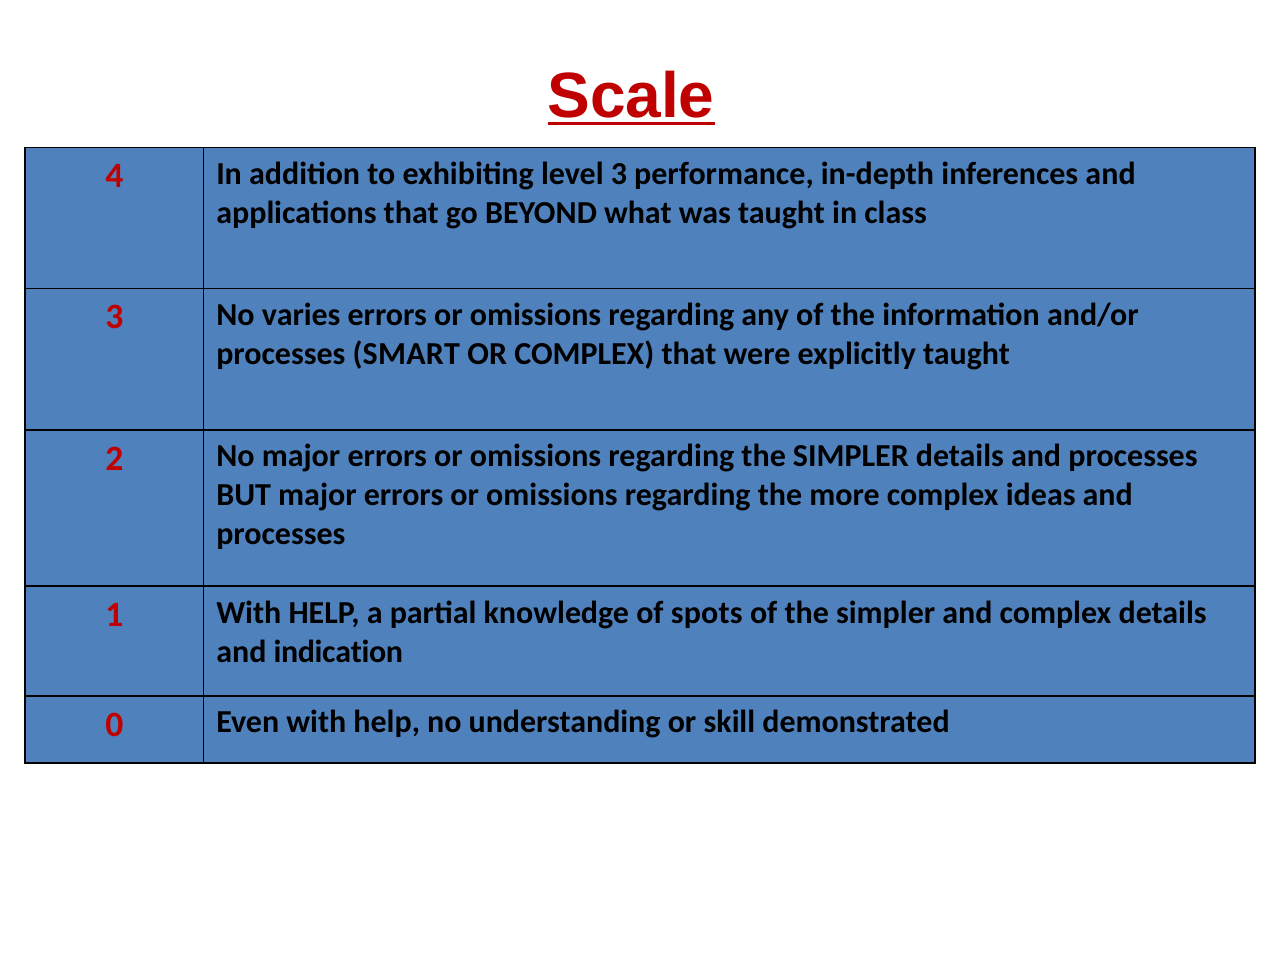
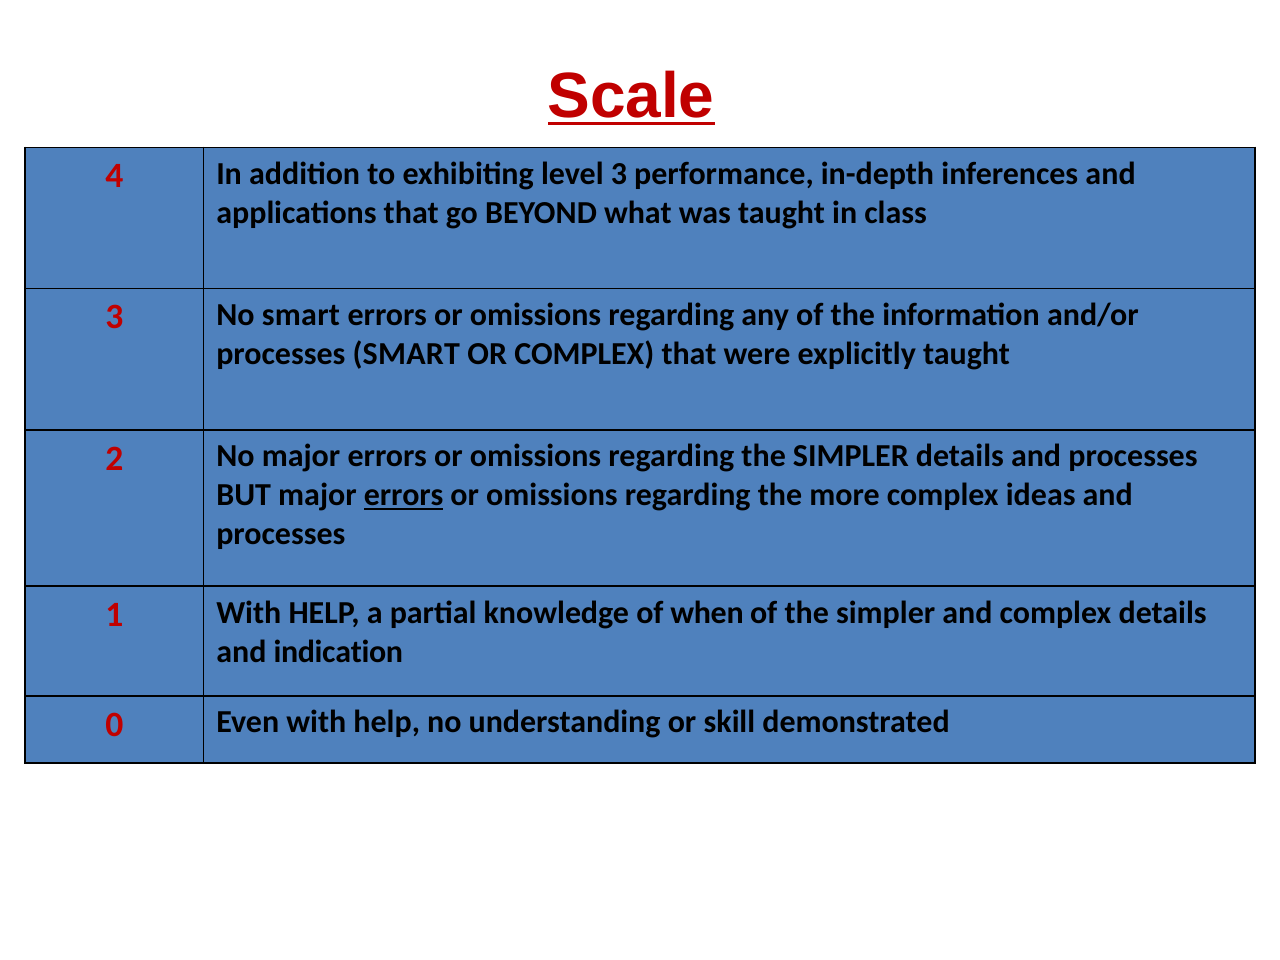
No varies: varies -> smart (301, 315)
errors underline: none -> present (404, 495)
spots: spots -> when (707, 612)
